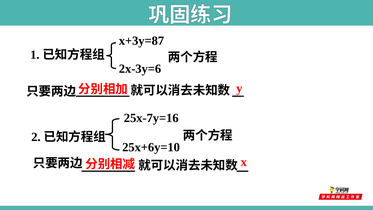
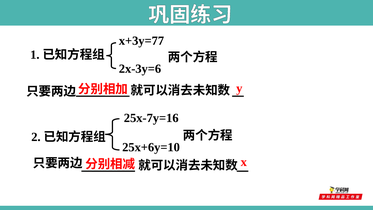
x+3y=87: x+3y=87 -> x+3y=77 (141, 41)
